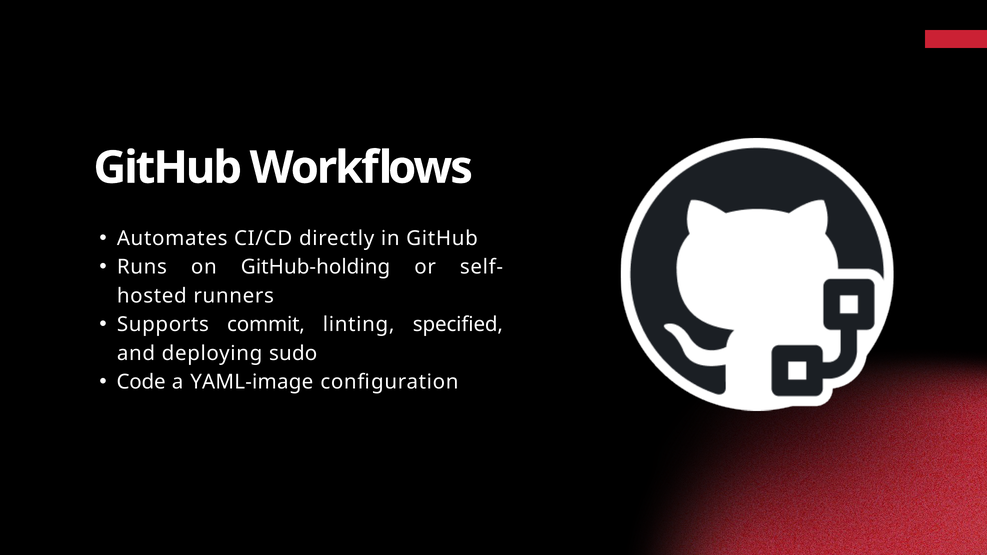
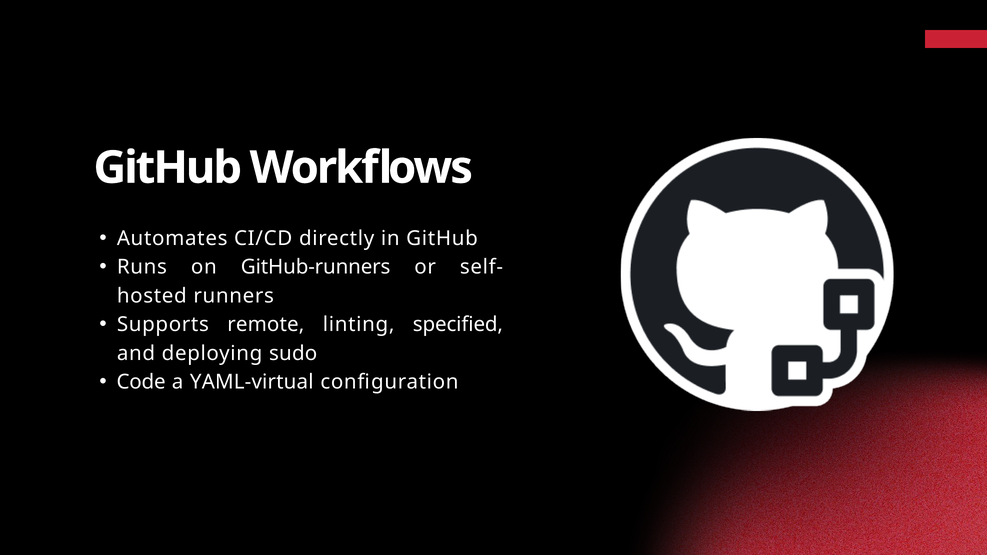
GitHub-holding: GitHub-holding -> GitHub-runners (316, 267)
commit: commit -> remote (266, 325)
YAML-image: YAML-image -> YAML-virtual (252, 382)
